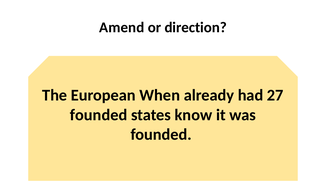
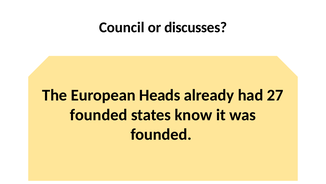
Amend: Amend -> Council (122, 27)
direction: direction -> discusses (196, 27)
When: When -> Heads (160, 95)
